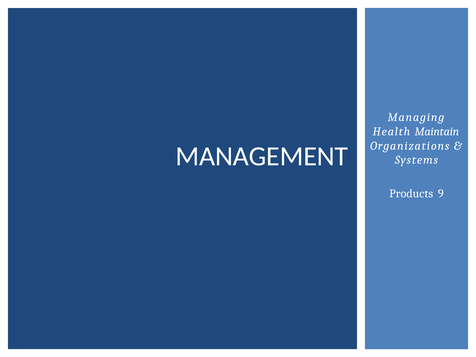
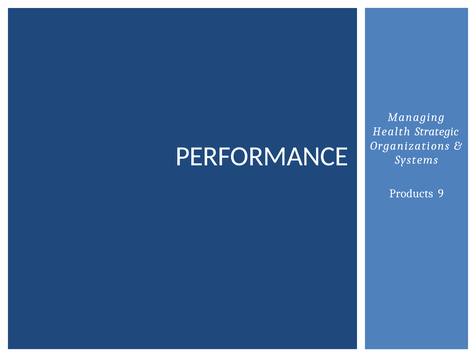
Maintain: Maintain -> Strategic (437, 131)
MANAGEMENT: MANAGEMENT -> PERFORMANCE (262, 156)
